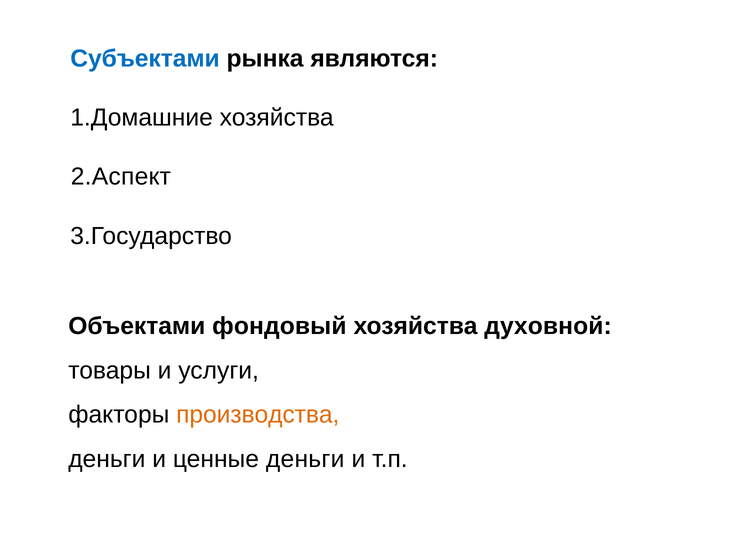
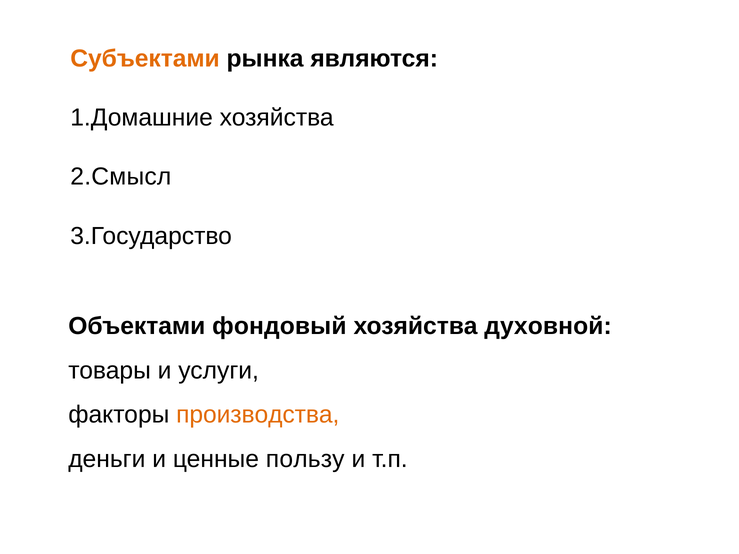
Субъектами colour: blue -> orange (145, 59)
2.Аспект: 2.Аспект -> 2.Смысл (121, 177)
ценные деньги: деньги -> пользу (305, 459)
